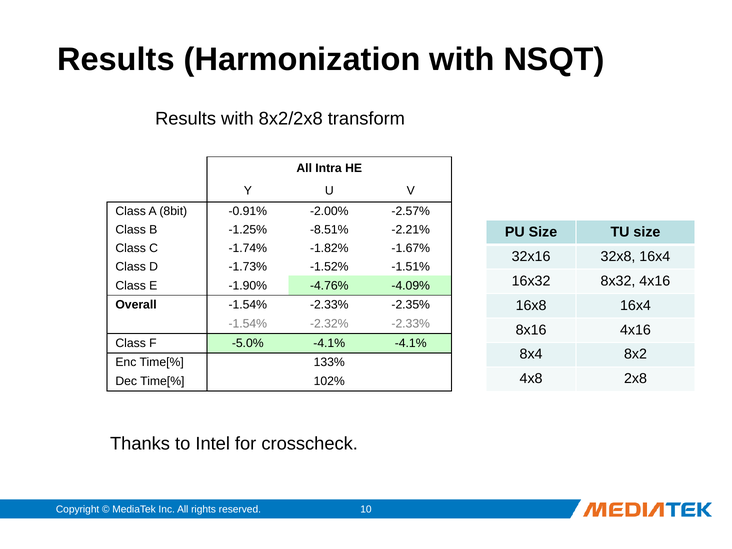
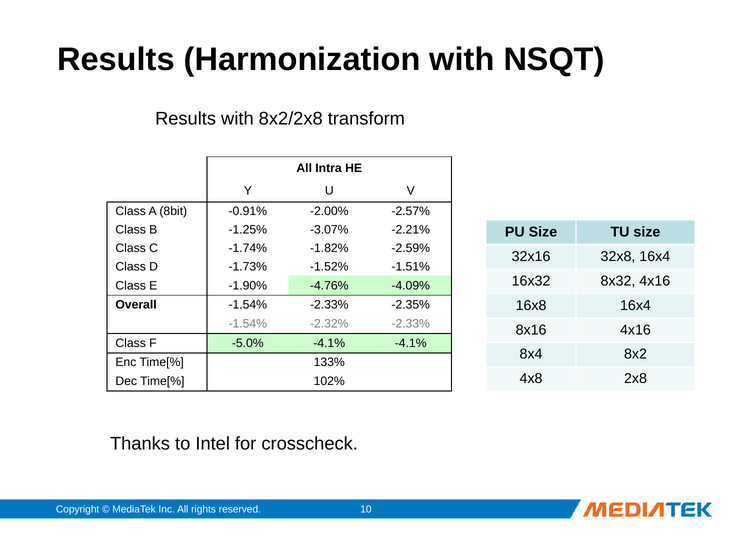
-8.51%: -8.51% -> -3.07% (329, 230)
-1.67%: -1.67% -> -2.59% (411, 248)
